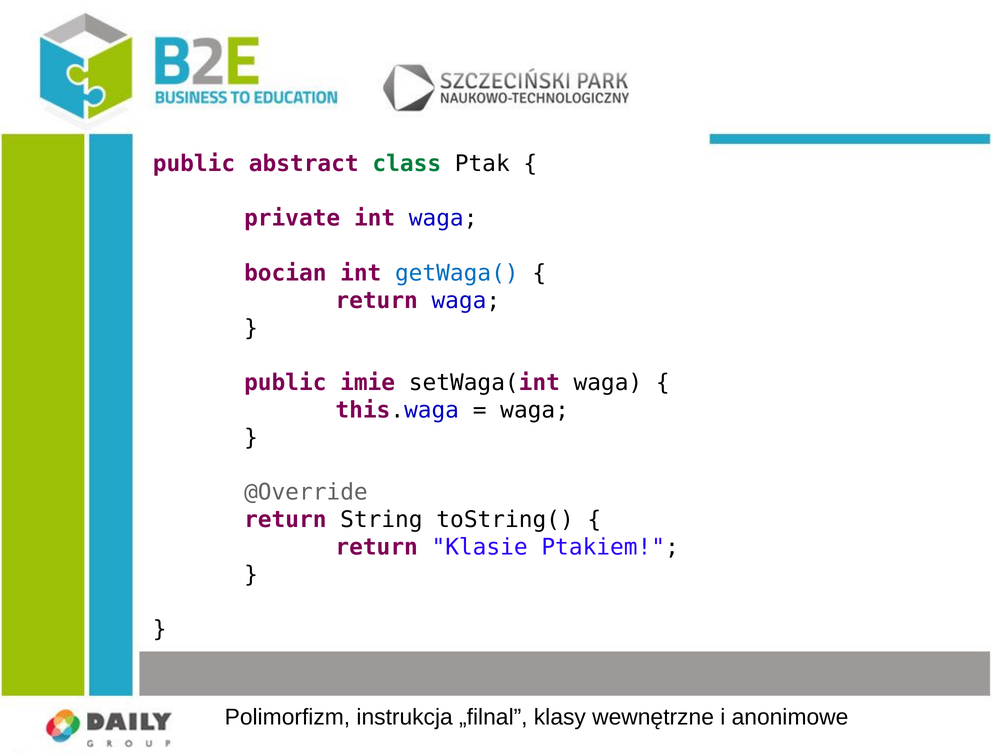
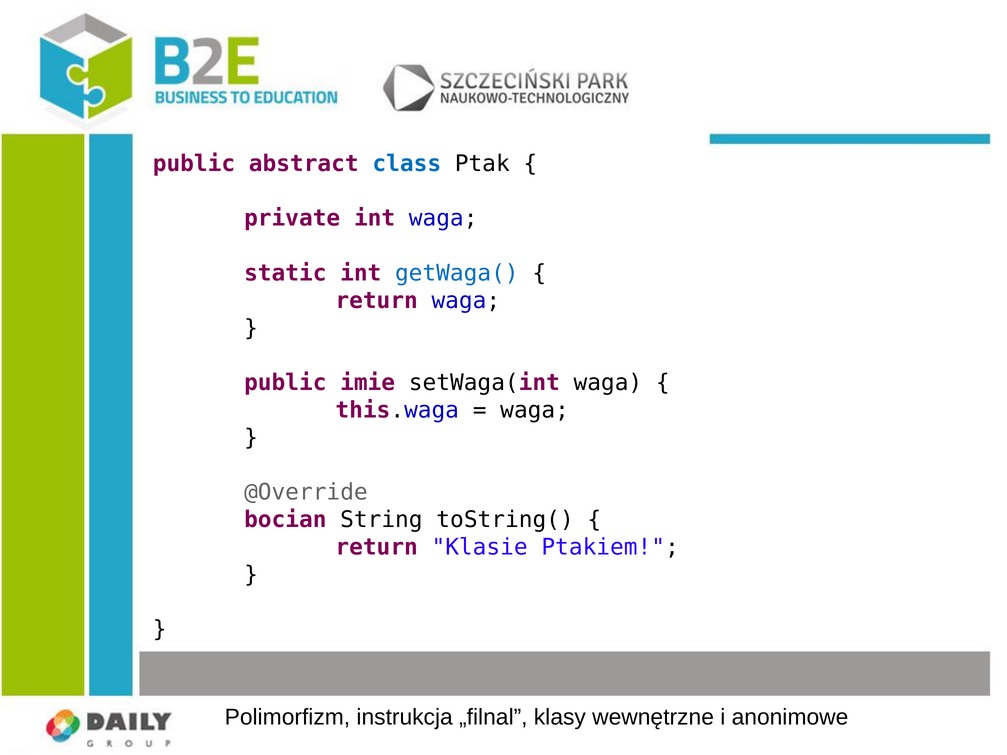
class colour: green -> blue (407, 164)
bocian: bocian -> static (285, 273)
return: return -> bocian (285, 520)
